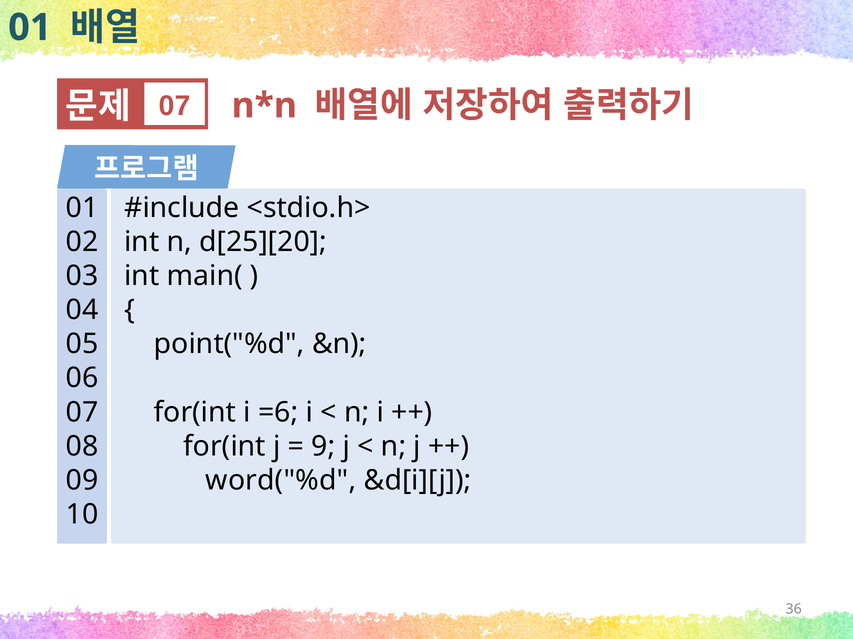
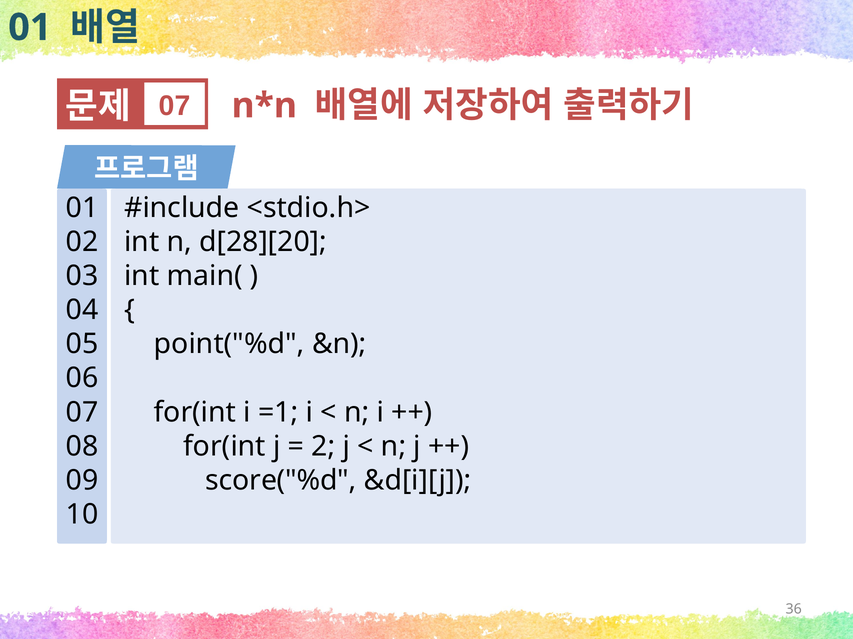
d[25][20: d[25][20 -> d[28][20 (263, 242)
=6: =6 -> =1 (278, 413)
9: 9 -> 2 (323, 447)
word("%d: word("%d -> score("%d (281, 481)
